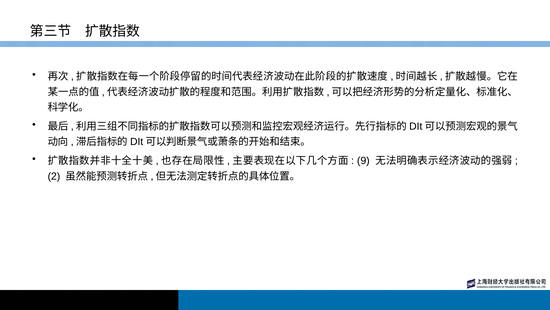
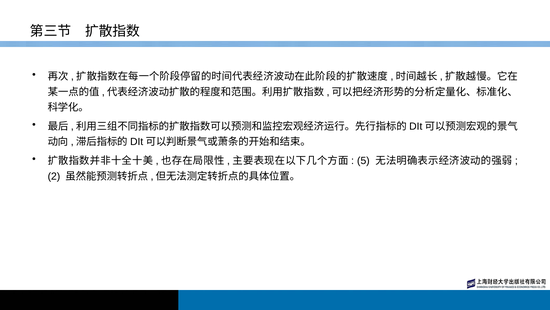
9: 9 -> 5 (363, 160)
